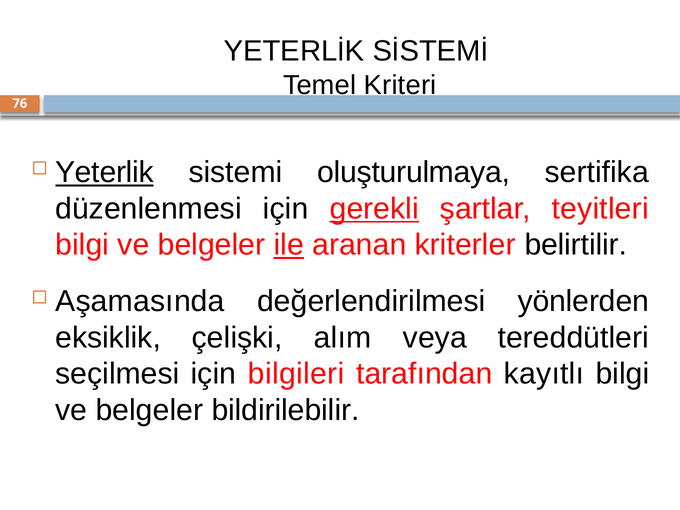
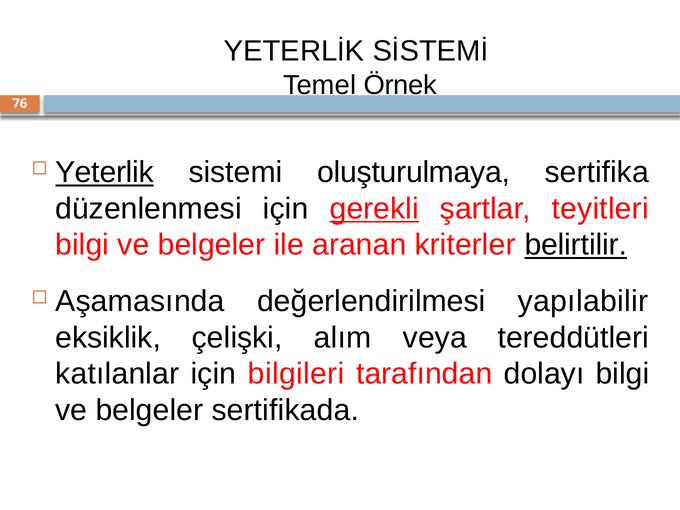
Kriteri: Kriteri -> Örnek (400, 85)
ile underline: present -> none (289, 245)
belirtilir underline: none -> present (576, 245)
yönlerden: yönlerden -> yapılabilir (583, 301)
seçilmesi: seçilmesi -> katılanlar (117, 374)
kayıtlı: kayıtlı -> dolayı (544, 374)
bildirilebilir: bildirilebilir -> sertifikada (285, 410)
